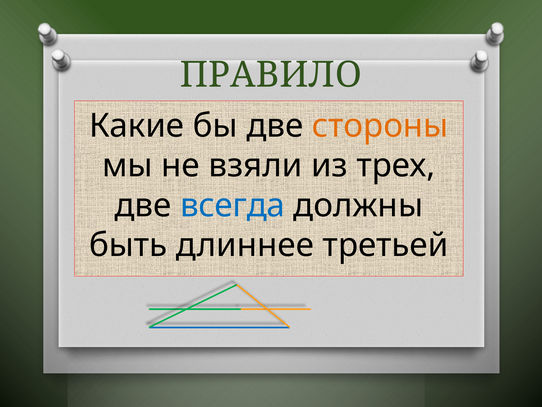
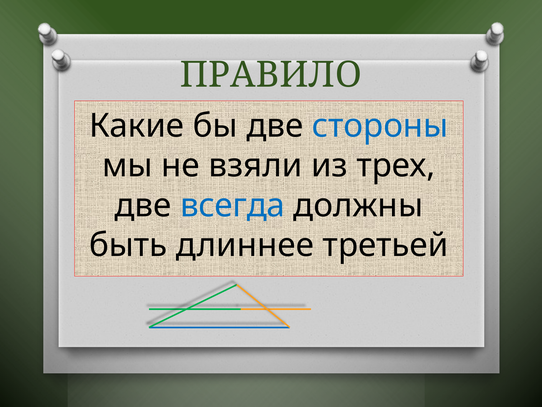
стороны colour: orange -> blue (380, 126)
